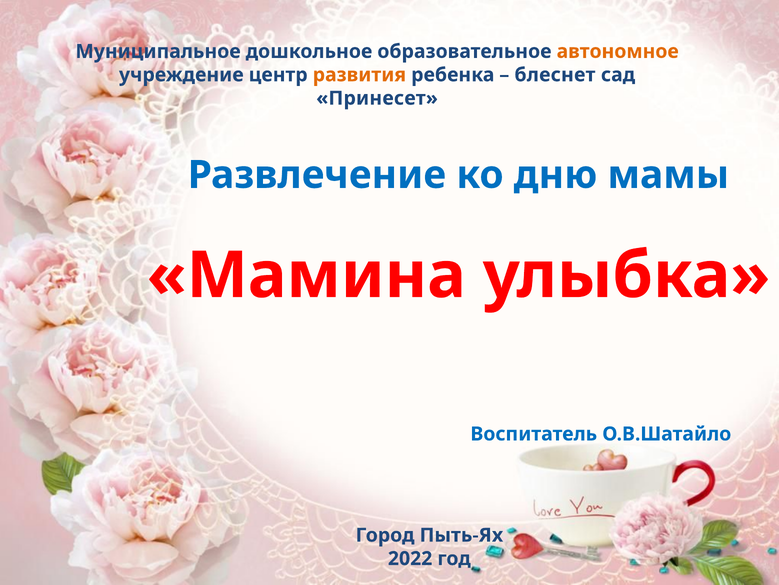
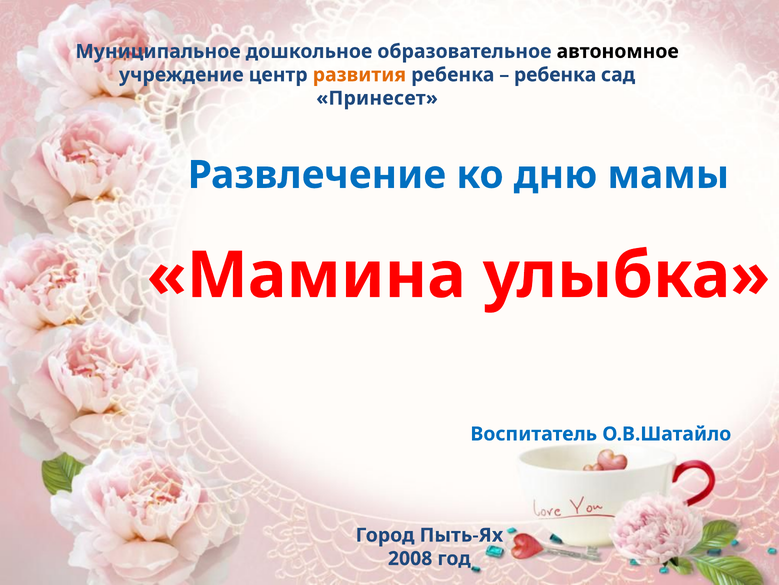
автономное colour: orange -> black (618, 51)
блеснет: блеснет -> ребенка (555, 75)
2022: 2022 -> 2008 (410, 558)
